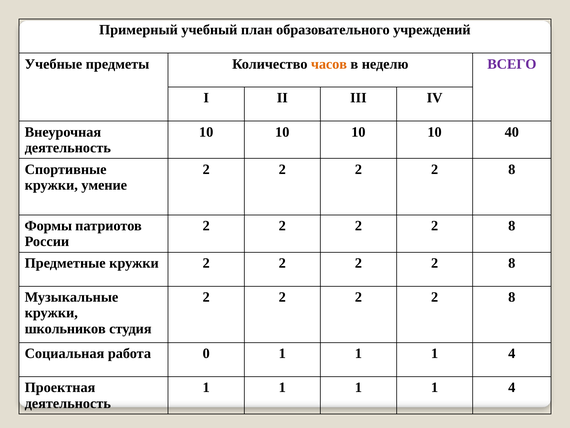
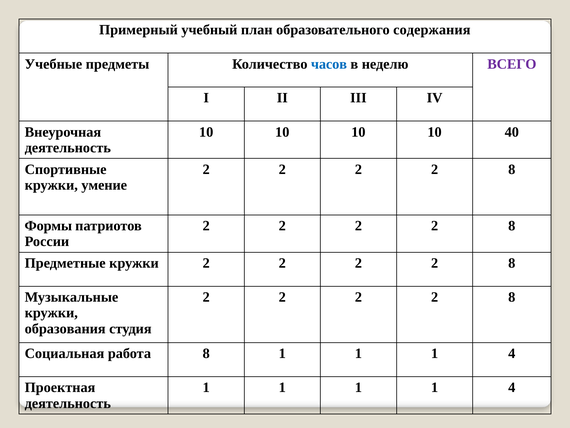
учреждений: учреждений -> содержания (432, 30)
часов colour: orange -> blue (329, 64)
школьников: школьников -> образования (65, 328)
работа 0: 0 -> 8 (206, 353)
